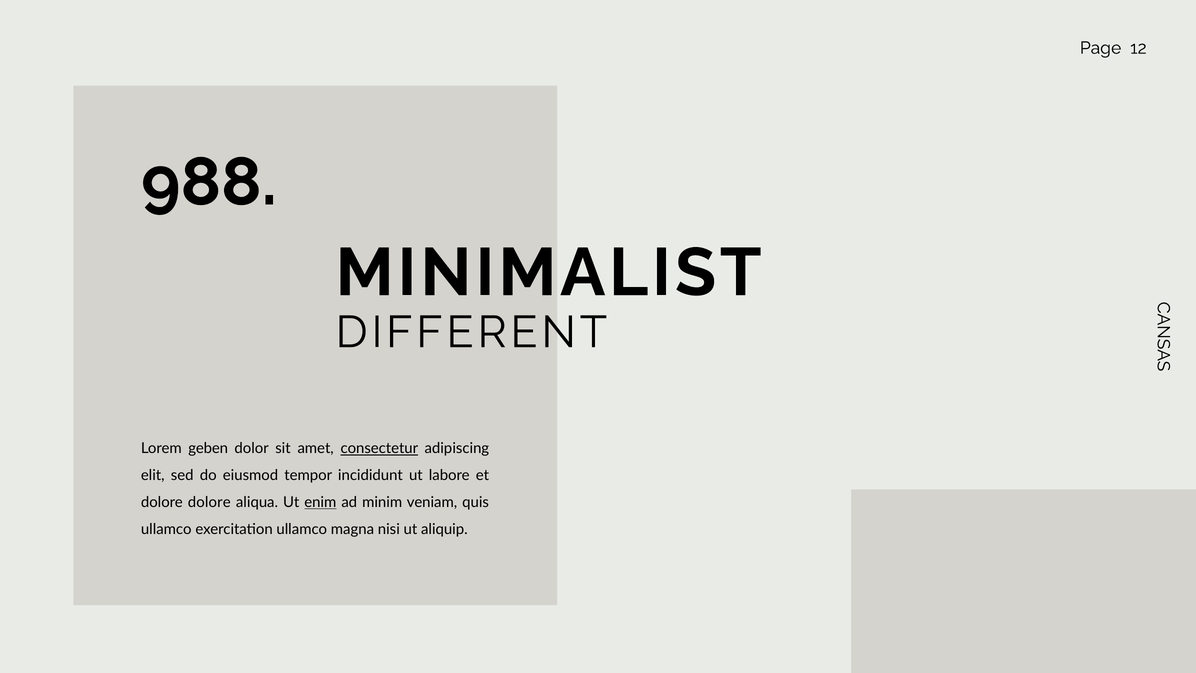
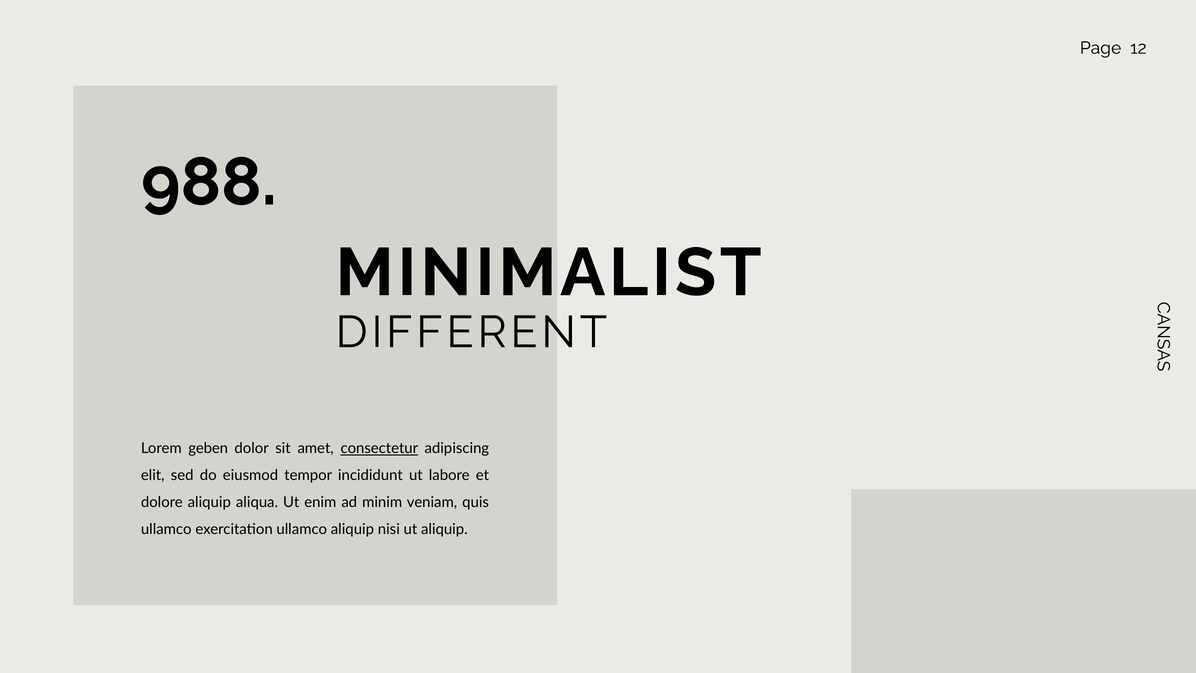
dolore dolore: dolore -> aliquip (209, 502)
enim underline: present -> none (320, 502)
ullamco magna: magna -> aliquip (352, 529)
